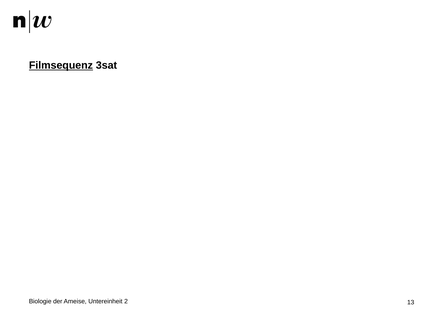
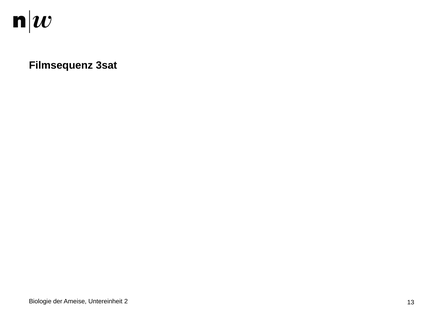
Filmsequenz underline: present -> none (61, 66)
